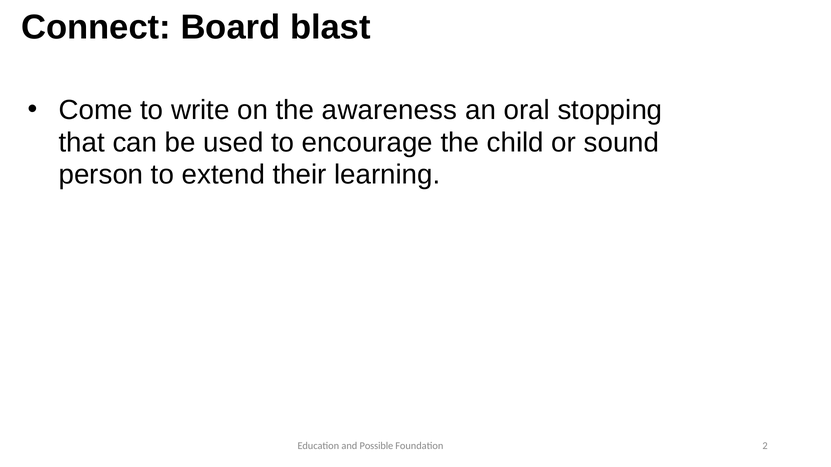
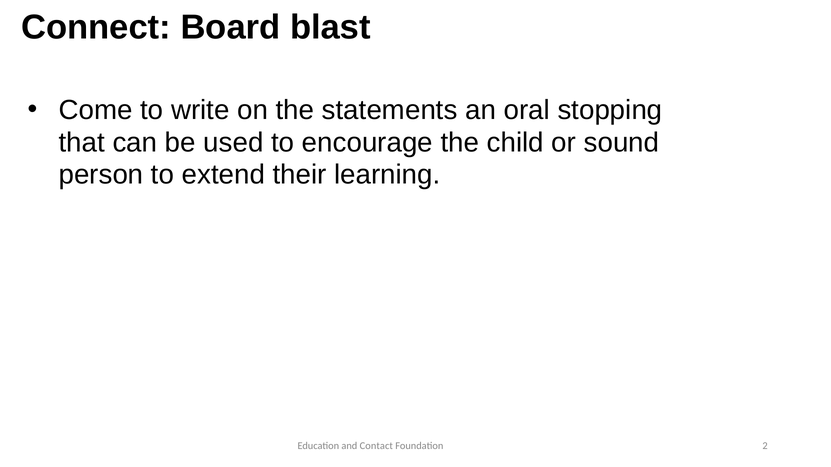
awareness: awareness -> statements (390, 110)
Possible: Possible -> Contact (376, 446)
